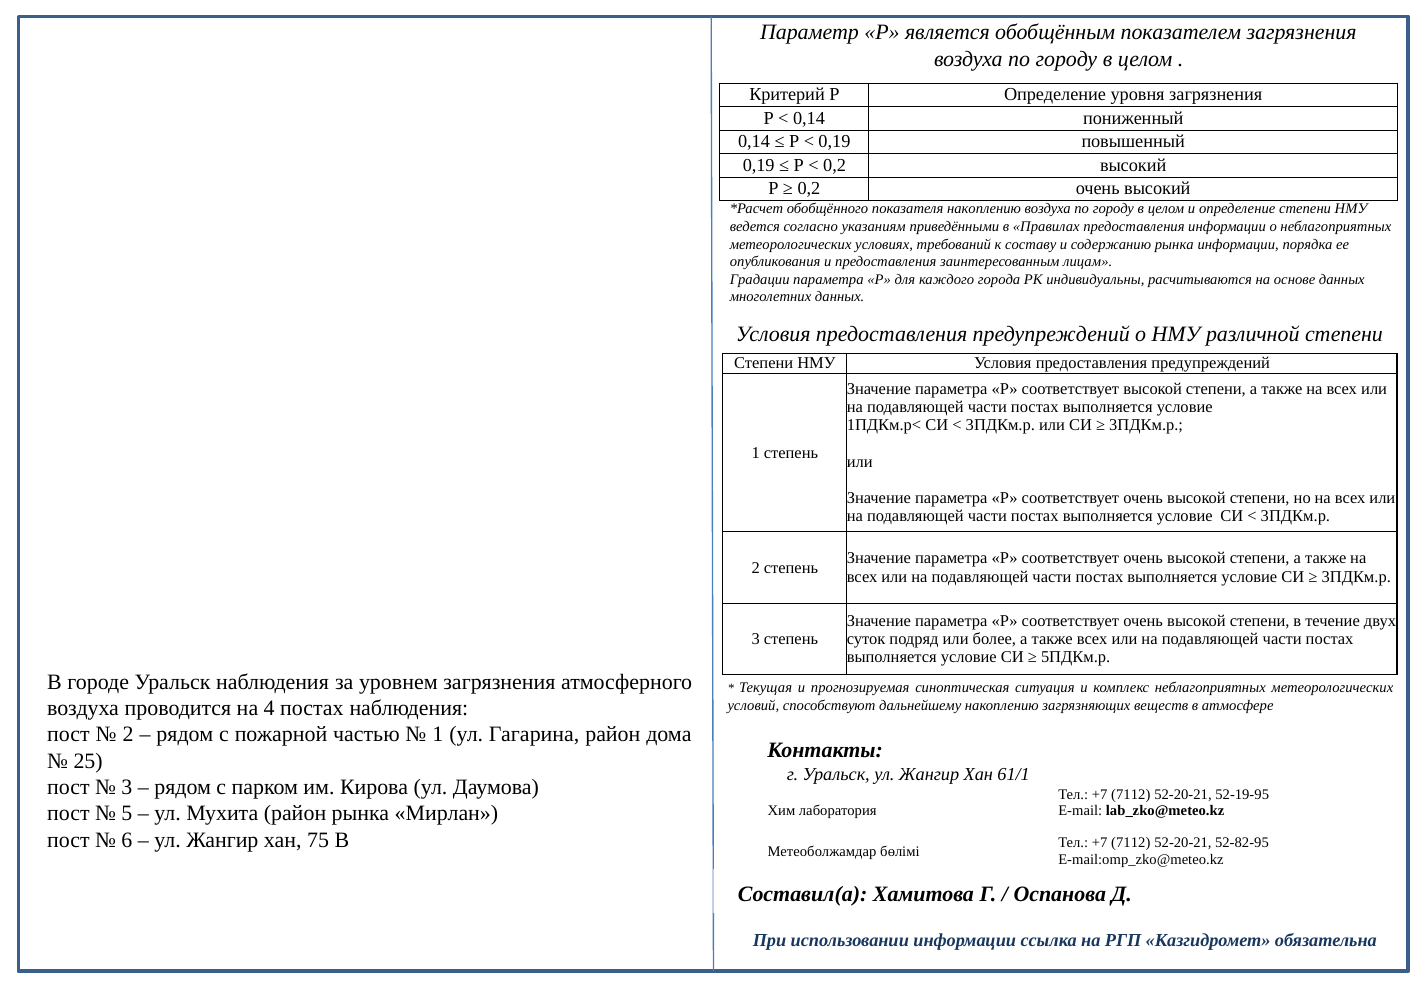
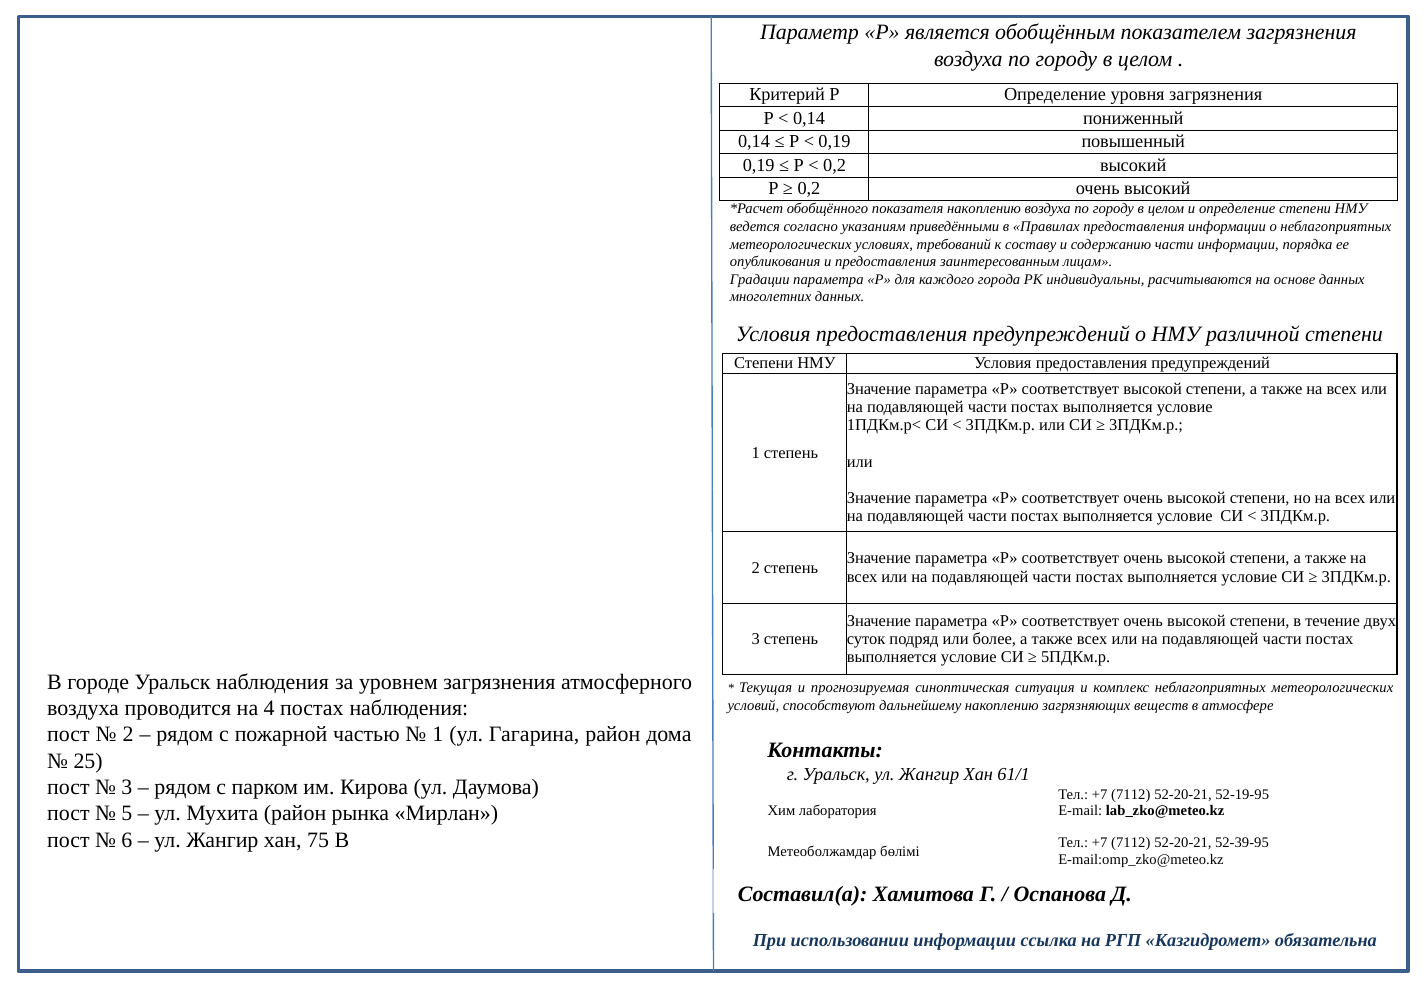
содержанию рынка: рынка -> части (1174, 244)
52-82-95: 52-82-95 -> 52-39-95 (1242, 843)
